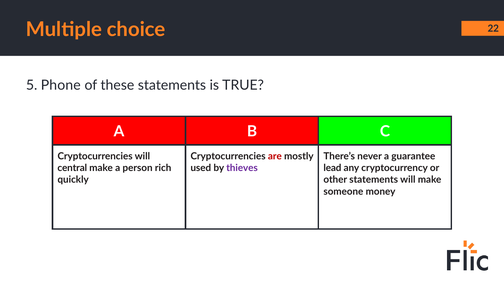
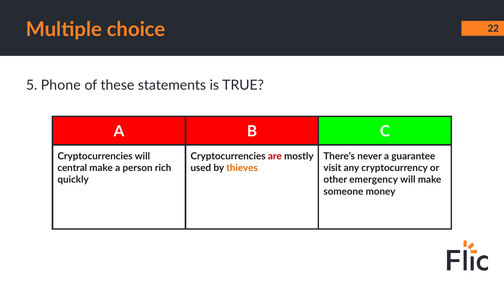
thieves colour: purple -> orange (242, 168)
lead: lead -> visit (332, 168)
other statements: statements -> emergency (374, 180)
